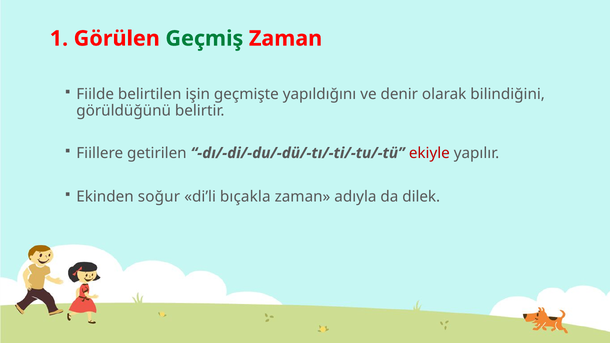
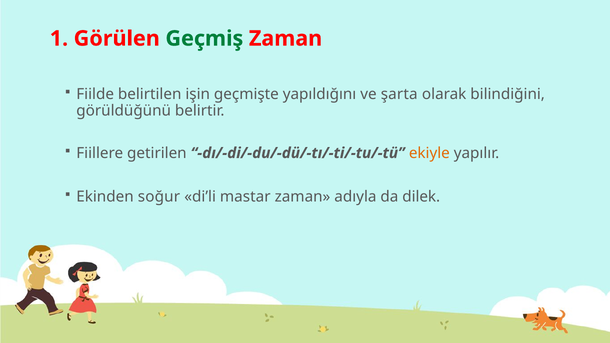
denir: denir -> şarta (399, 94)
ekiyle colour: red -> orange (429, 153)
bıçakla: bıçakla -> mastar (245, 197)
